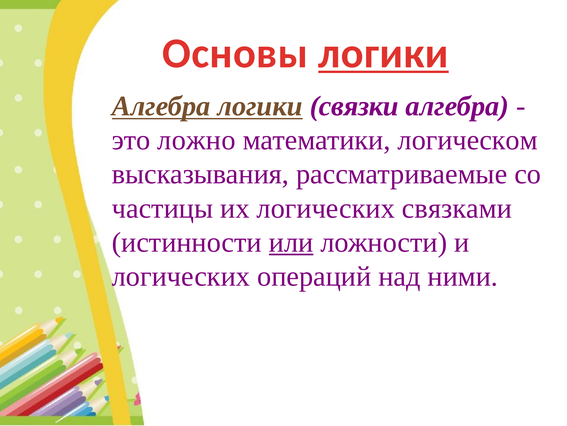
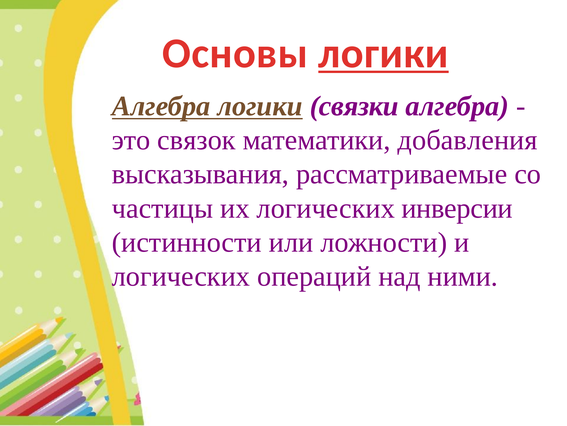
ложно: ложно -> связок (196, 140)
логическом: логическом -> добавления (468, 140)
связками: связками -> инверсии (457, 208)
или underline: present -> none (291, 242)
